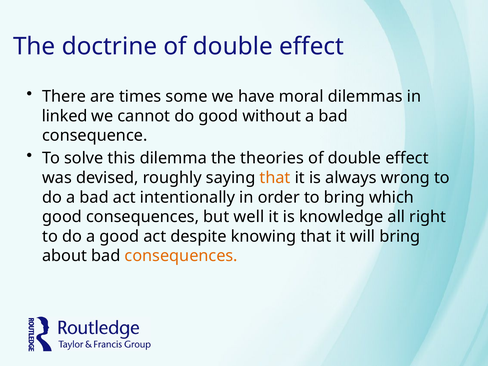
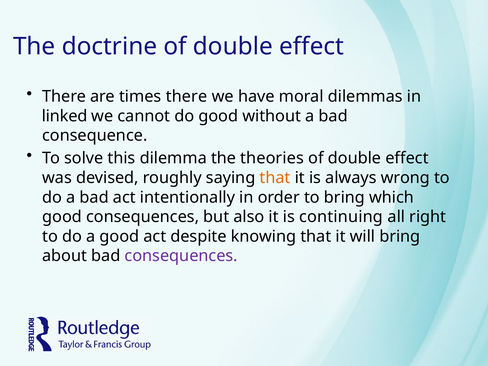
times some: some -> there (187, 96)
well: well -> also (249, 217)
knowledge: knowledge -> continuing (341, 217)
consequences colour: orange -> purple (181, 256)
